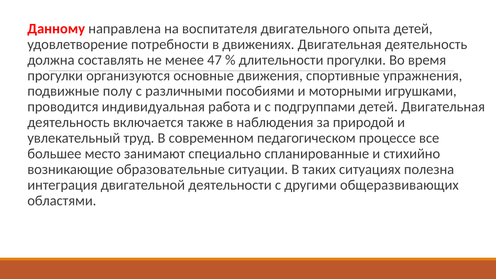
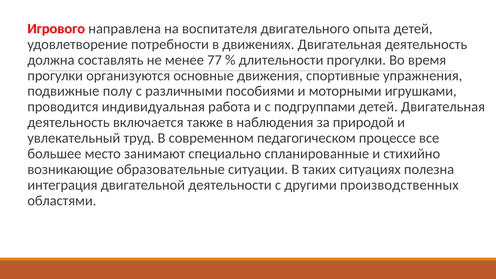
Данному: Данному -> Игрового (56, 29)
47: 47 -> 77 (215, 60)
общеразвивающих: общеразвивающих -> производственных (399, 185)
